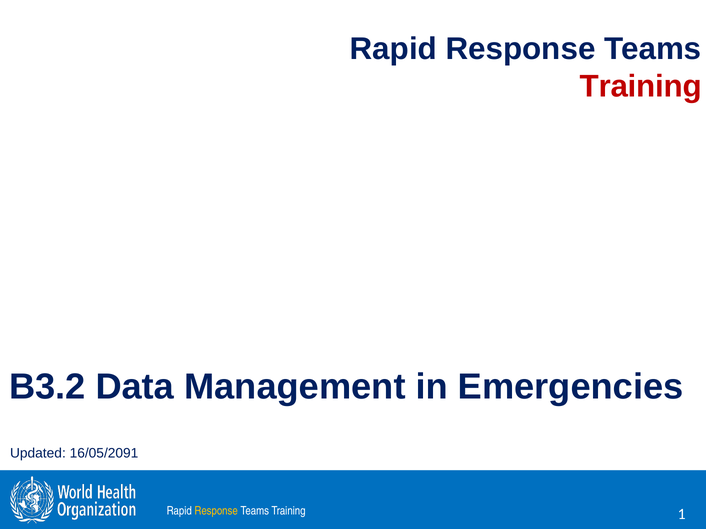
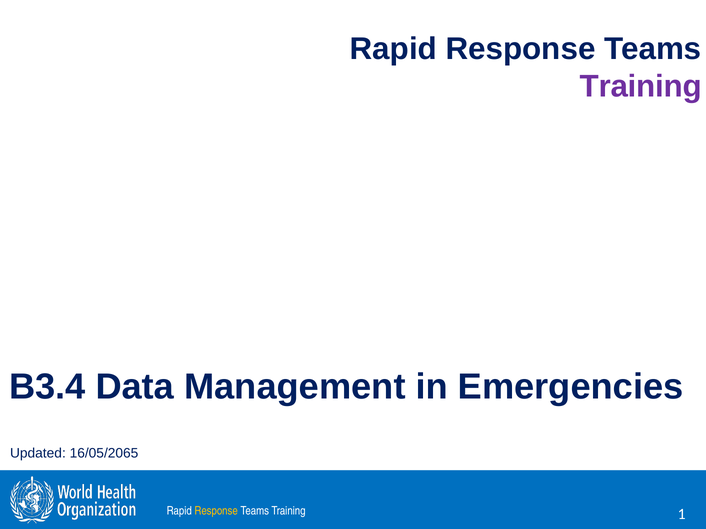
Training colour: red -> purple (641, 87)
B3.2: B3.2 -> B3.4 (47, 387)
16/05/2091: 16/05/2091 -> 16/05/2065 (104, 454)
